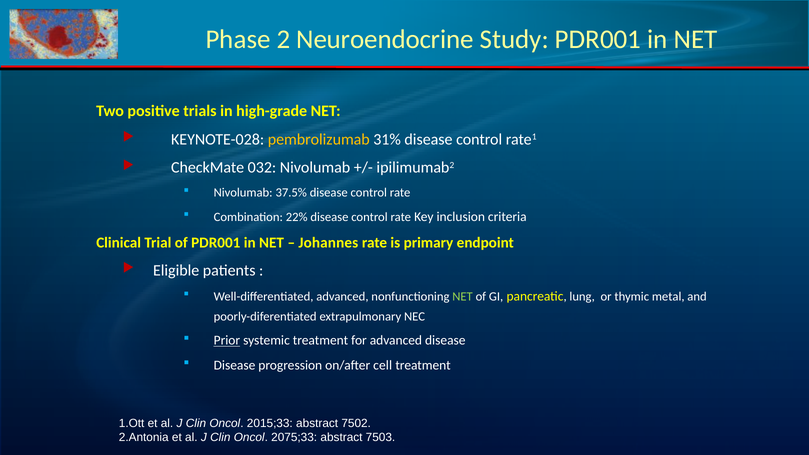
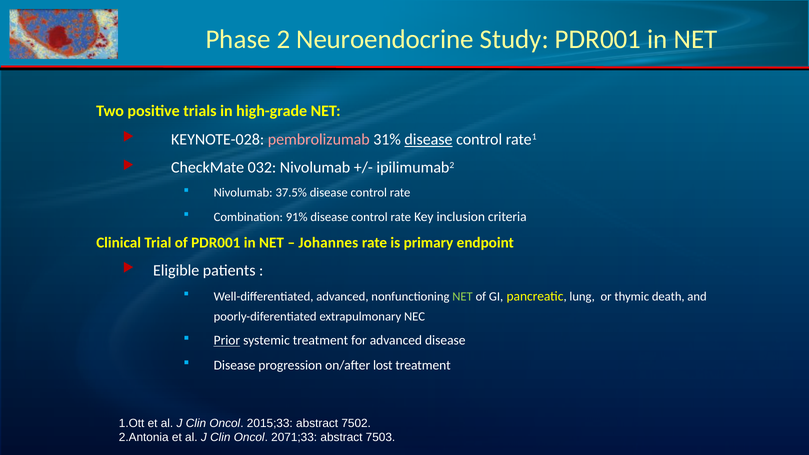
pembrolizumab colour: yellow -> pink (319, 139)
disease underline: none -> present (429, 139)
22%: 22% -> 91% (297, 217)
metal: metal -> death (668, 297)
cell: cell -> lost (383, 365)
2075;33: 2075;33 -> 2071;33 (294, 437)
